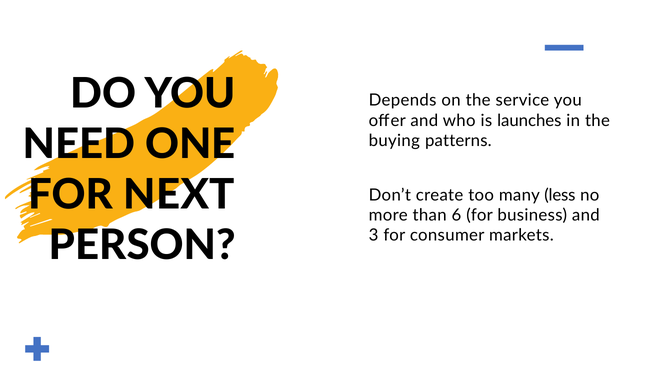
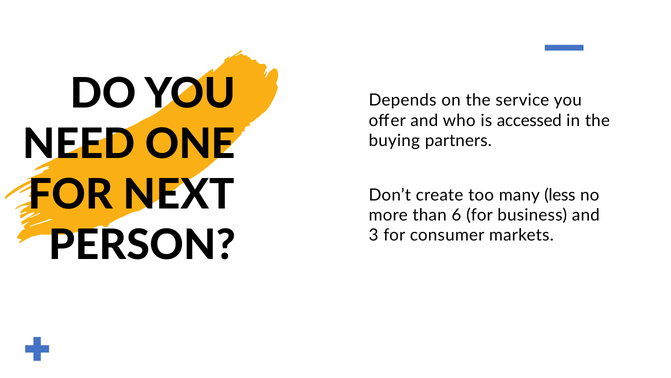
launches: launches -> accessed (529, 120)
patterns: patterns -> partners (458, 140)
